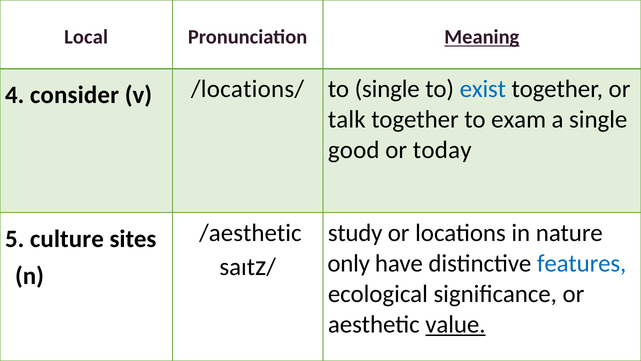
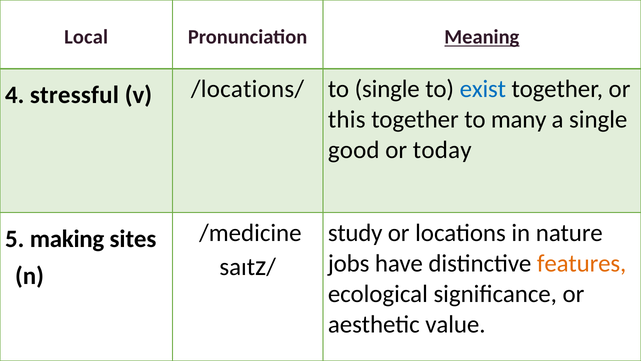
consider: consider -> stressful (74, 95)
talk: talk -> this (347, 120)
exam: exam -> many (519, 120)
/aesthetic: /aesthetic -> /medicine (250, 233)
culture: culture -> making (67, 239)
only: only -> jobs (349, 263)
features colour: blue -> orange (582, 263)
value underline: present -> none (455, 324)
